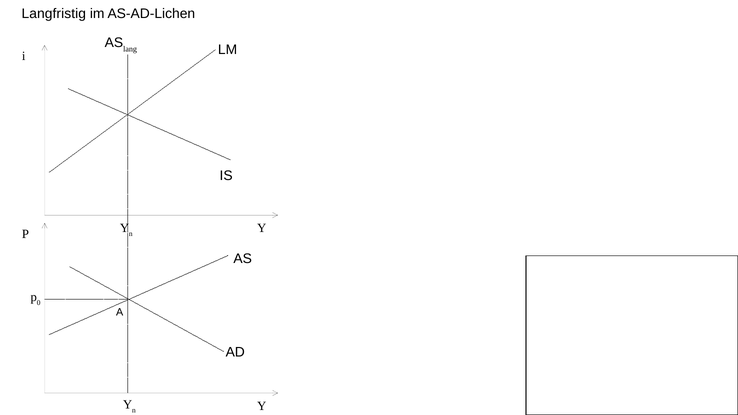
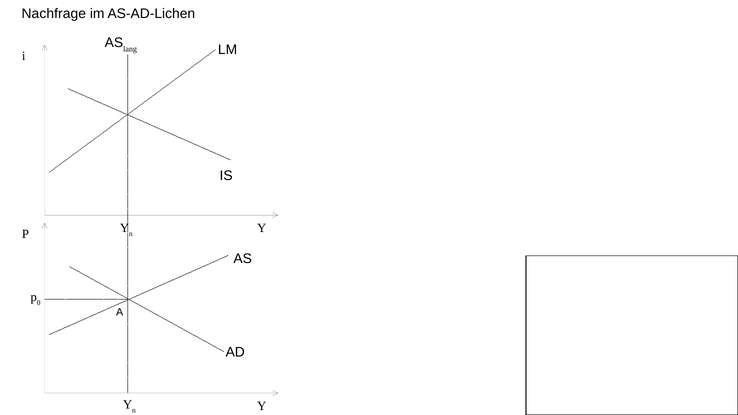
Langfristig: Langfristig -> Nachfrage (54, 14)
